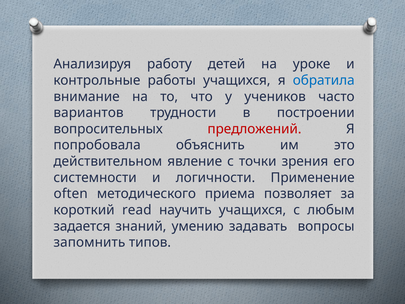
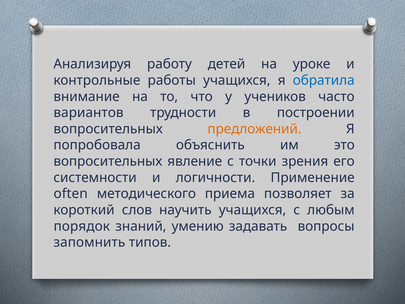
предложений colour: red -> orange (254, 129)
действительном: действительном -> вопросительных (108, 161)
read: read -> слов (137, 210)
задается: задается -> порядок (82, 226)
